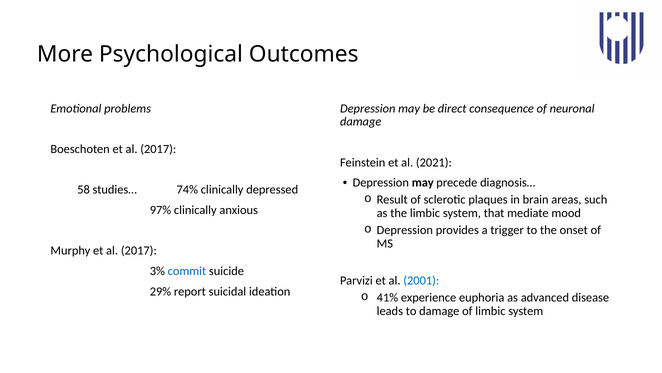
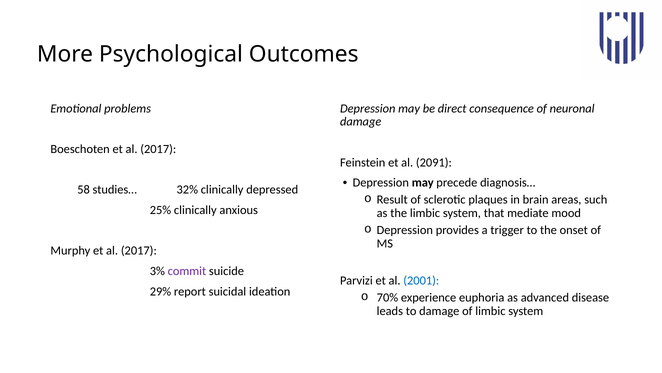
2021: 2021 -> 2091 (434, 162)
74%: 74% -> 32% (187, 189)
97%: 97% -> 25% (160, 210)
commit colour: blue -> purple (187, 271)
41%: 41% -> 70% (387, 297)
